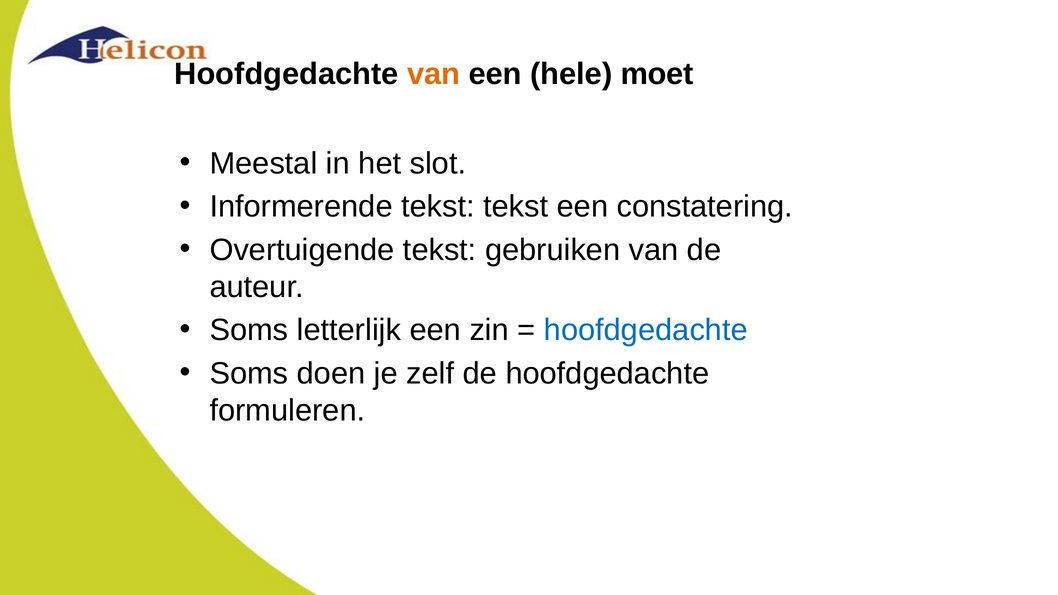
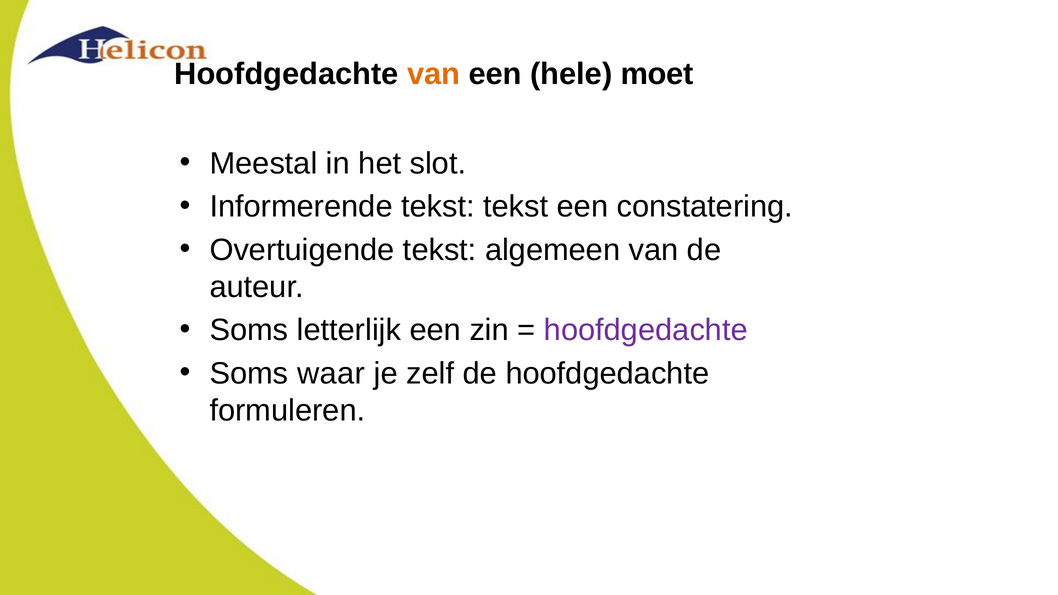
gebruiken: gebruiken -> algemeen (553, 250)
hoofdgedachte colour: blue -> purple (646, 330)
doen: doen -> waar (331, 374)
